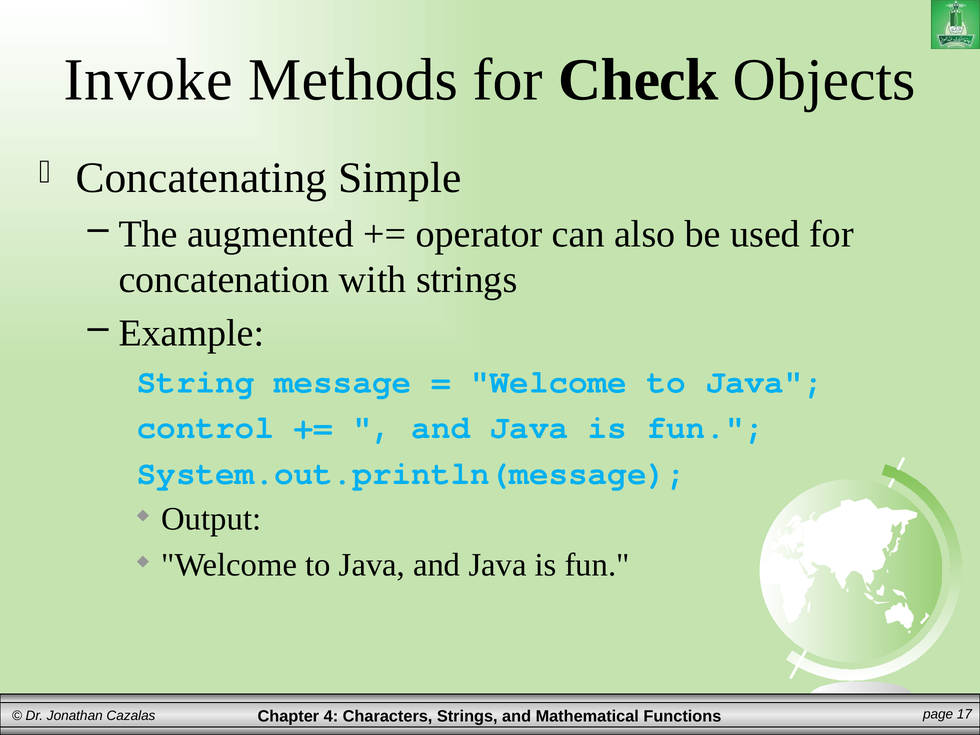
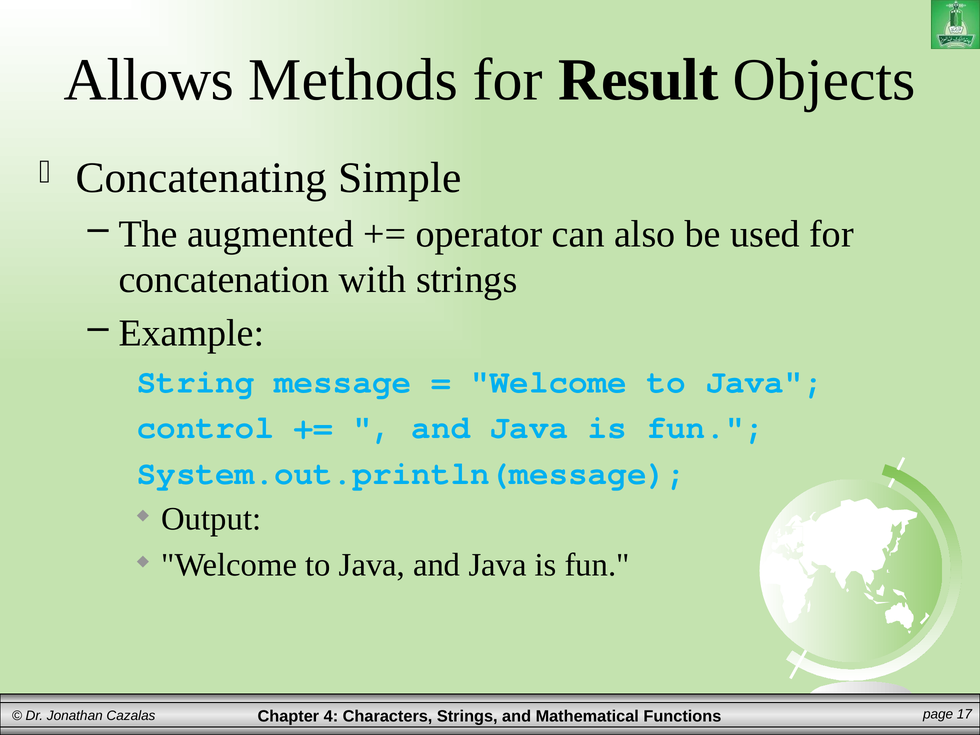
Invoke: Invoke -> Allows (149, 80)
Check: Check -> Result (638, 80)
